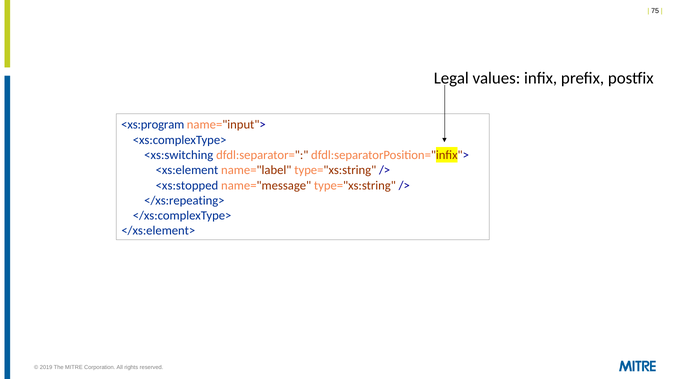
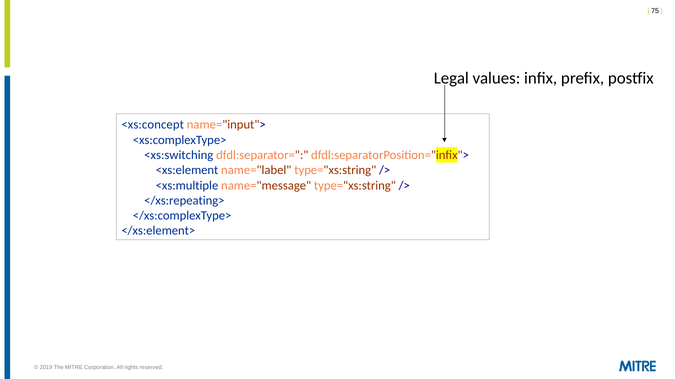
<xs:program: <xs:program -> <xs:concept (153, 125)
<xs:stopped: <xs:stopped -> <xs:multiple (187, 186)
